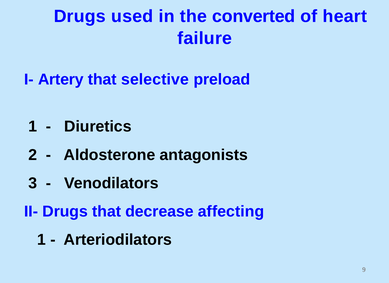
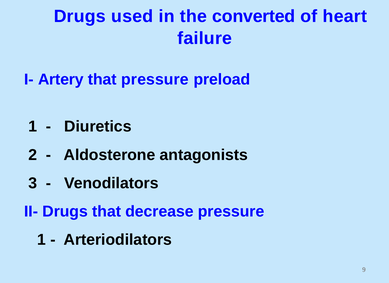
that selective: selective -> pressure (155, 79)
decrease affecting: affecting -> pressure (231, 211)
